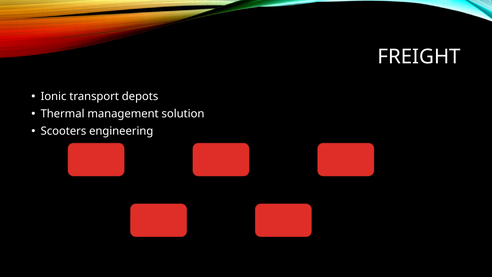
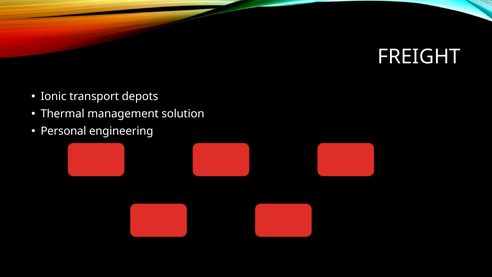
Scooters: Scooters -> Personal (63, 131)
